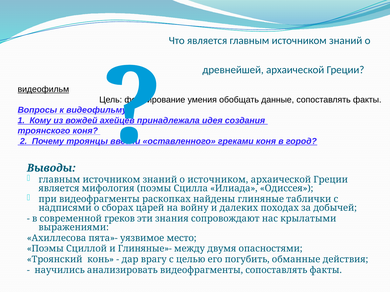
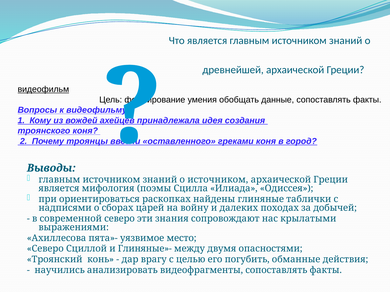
при видеофрагменты: видеофрагменты -> ориентироваться (99, 199)
современной греков: греков -> северо (120, 219)
Поэмы: Поэмы -> Северо (45, 249)
